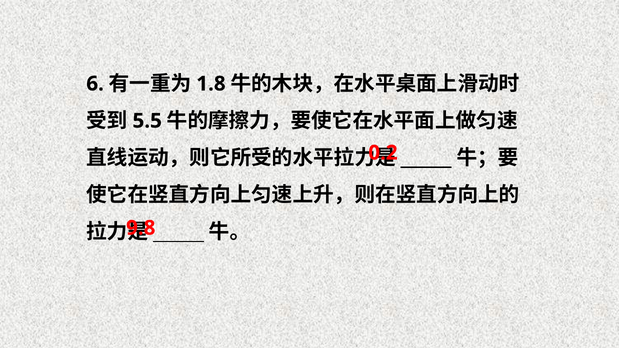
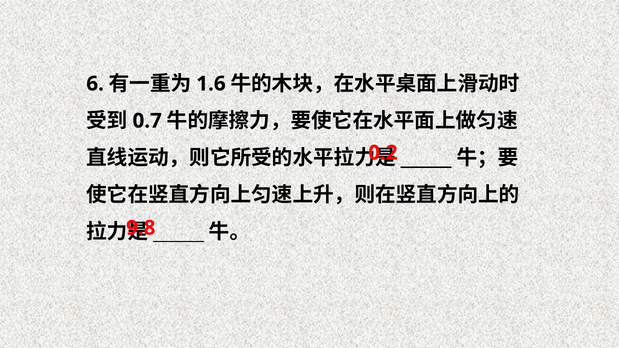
1.8: 1.8 -> 1.6 (211, 84)
5.5: 5.5 -> 0.7 (147, 121)
